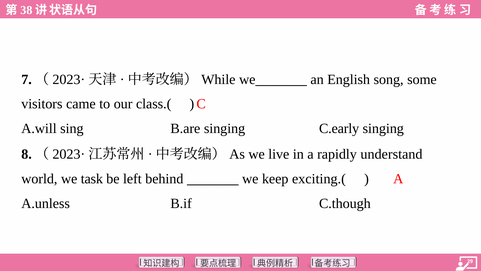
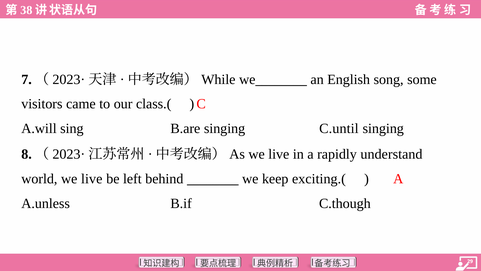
C.early: C.early -> C.until (339, 128)
world we task: task -> live (92, 179)
